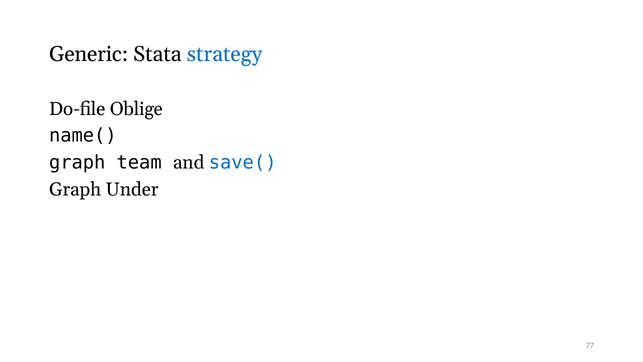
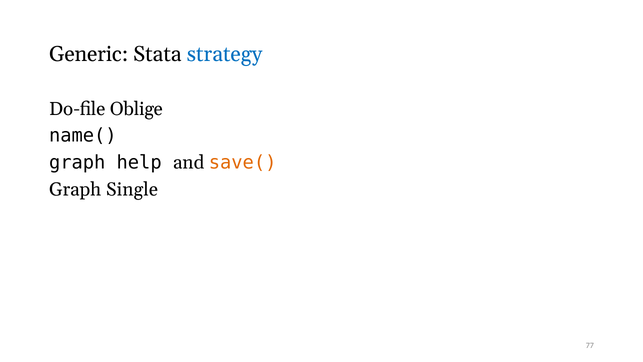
team: team -> help (139, 163)
save( colour: blue -> orange (243, 163)
Under: Under -> Single (132, 190)
